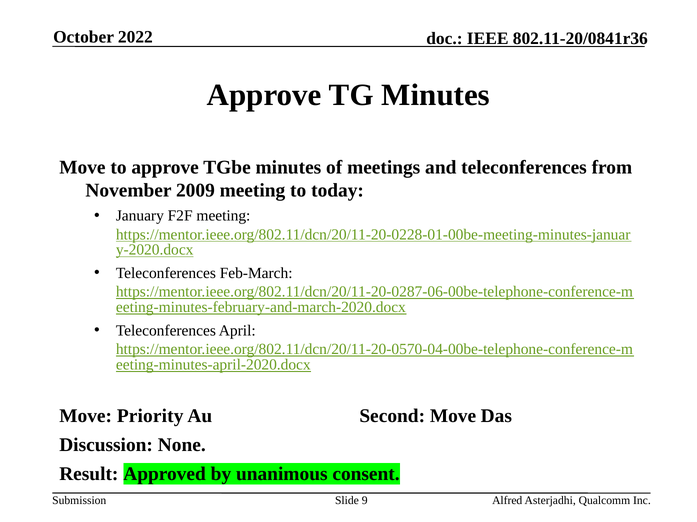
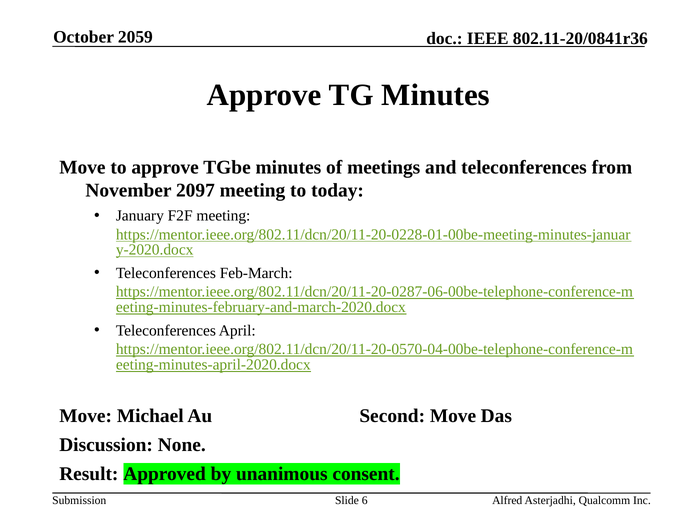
2022: 2022 -> 2059 (135, 37)
2009: 2009 -> 2097 (195, 191)
Priority: Priority -> Michael (150, 417)
9: 9 -> 6 (365, 501)
